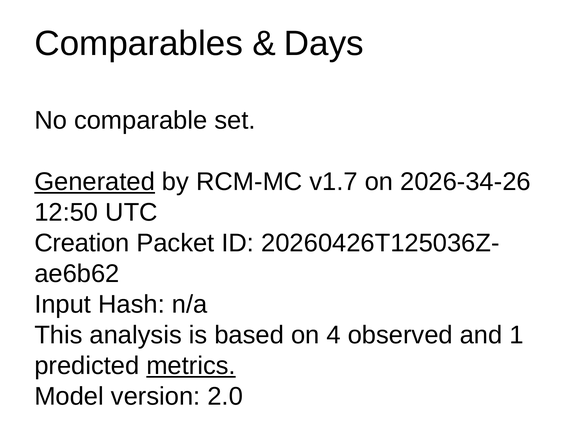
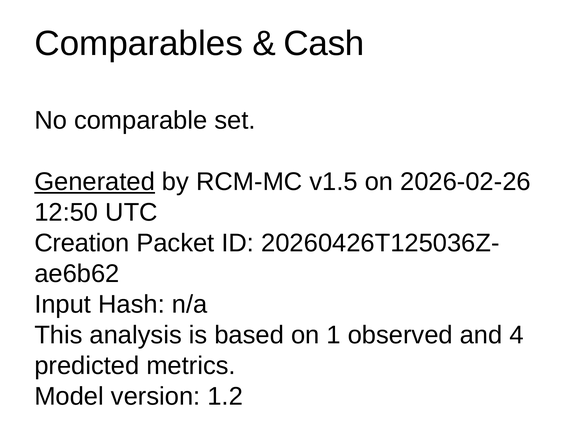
Days: Days -> Cash (324, 44)
v1.7: v1.7 -> v1.5 (334, 182)
2026-34-26: 2026-34-26 -> 2026-02-26 (465, 182)
4: 4 -> 1 (334, 335)
1: 1 -> 4 (517, 335)
metrics underline: present -> none (191, 365)
2.0: 2.0 -> 1.2 (225, 396)
